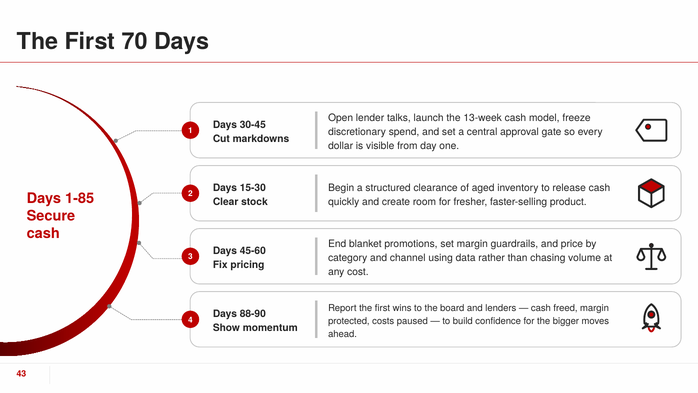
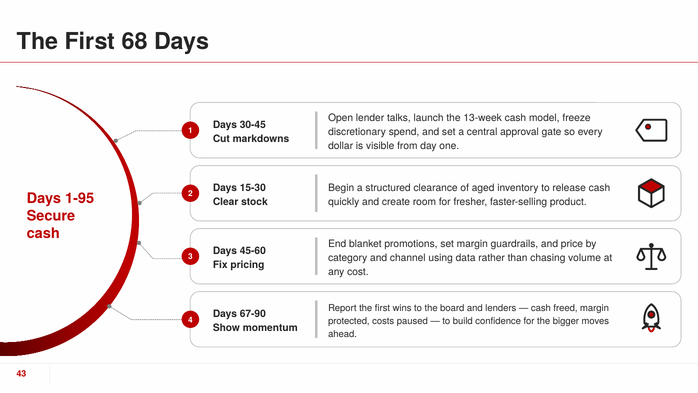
70: 70 -> 68 (135, 41)
1-85: 1-85 -> 1-95 (80, 198)
88-90: 88-90 -> 67-90 (253, 314)
